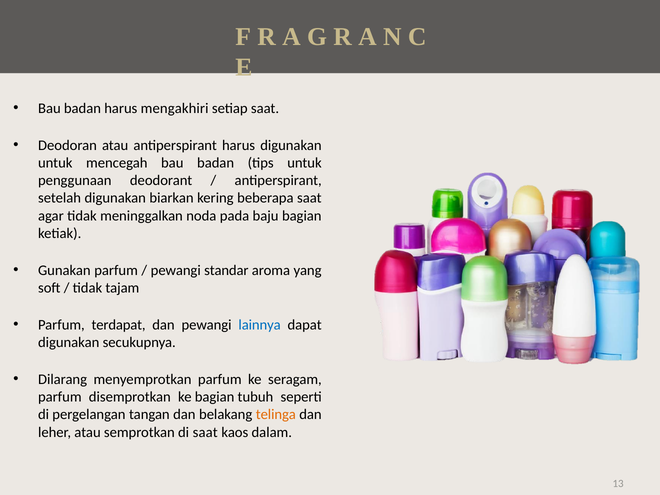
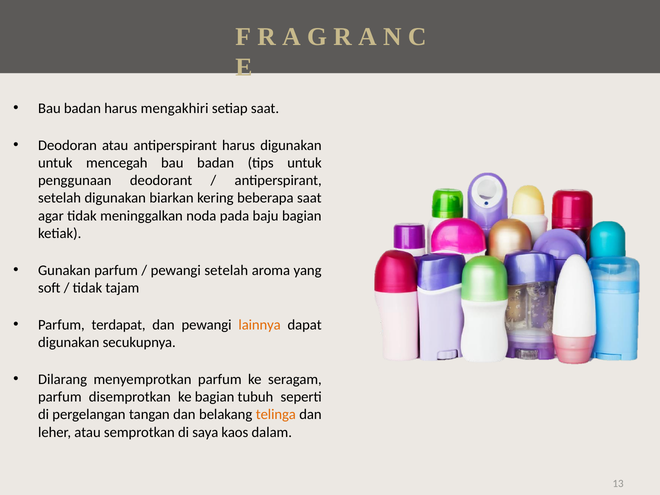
pewangi standar: standar -> setelah (226, 270)
lainnya colour: blue -> orange (260, 325)
di saat: saat -> saya (205, 432)
